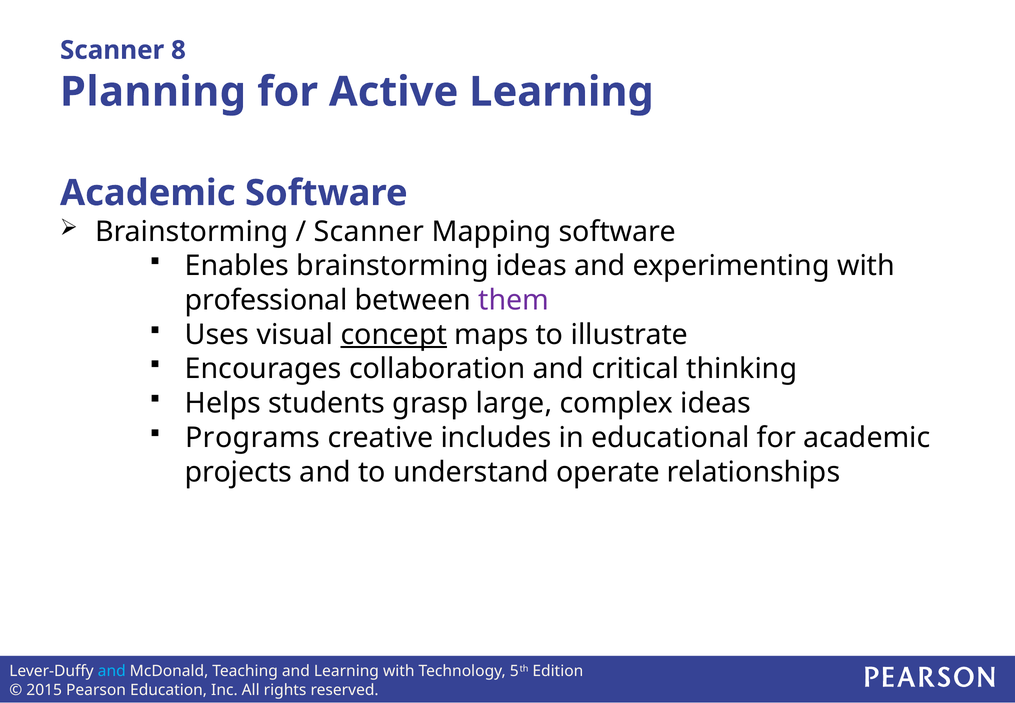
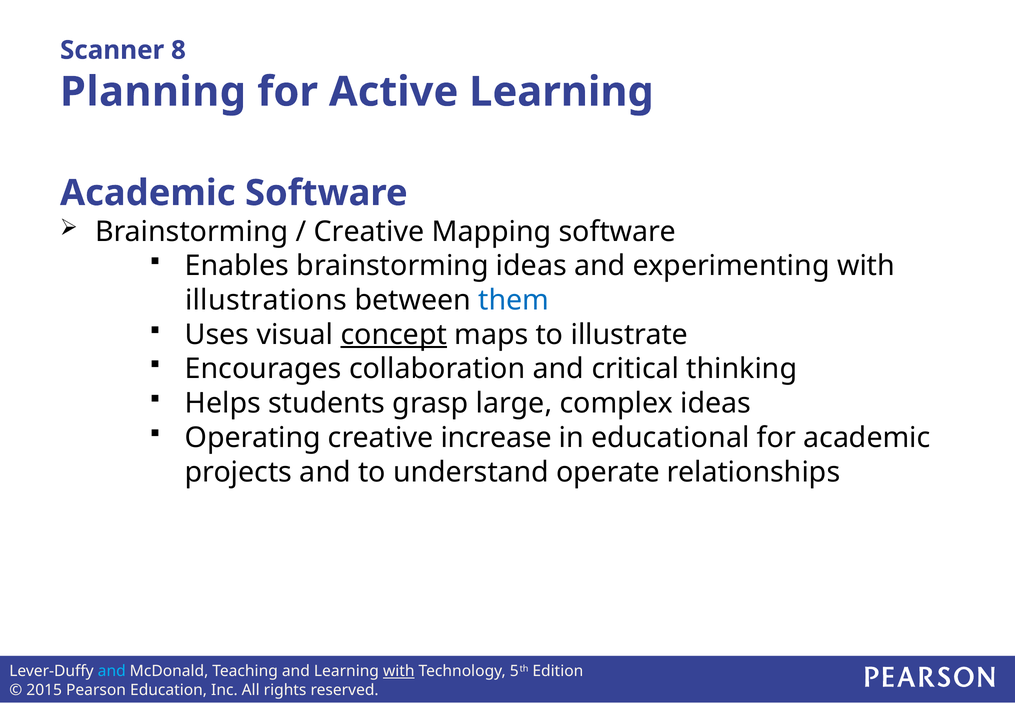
Scanner: Scanner -> Creative (369, 231)
professional: professional -> illustrations (266, 300)
them colour: purple -> blue (514, 300)
Programs: Programs -> Operating (253, 438)
includes: includes -> increase (496, 438)
with underline: none -> present (399, 671)
